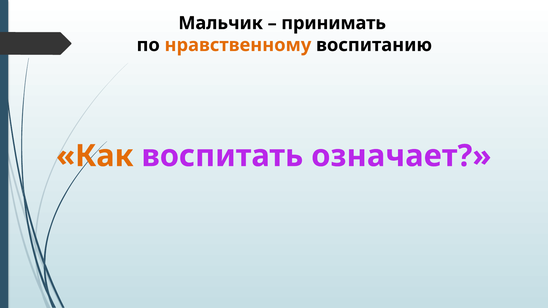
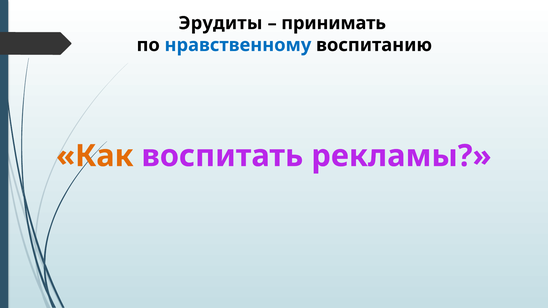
Мальчик: Мальчик -> Эрудиты (220, 23)
нравственному colour: orange -> blue (238, 45)
означает: означает -> рекламы (401, 156)
